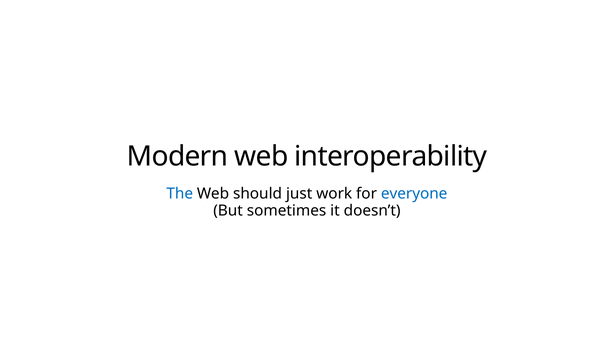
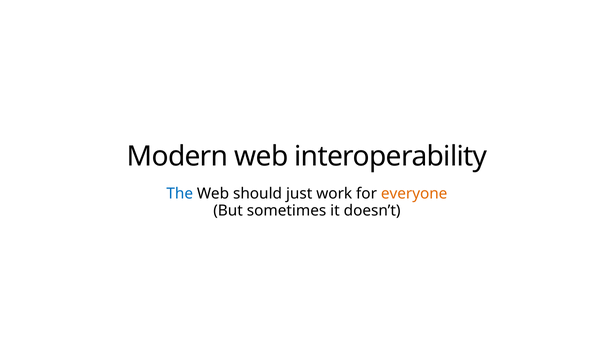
everyone colour: blue -> orange (414, 194)
